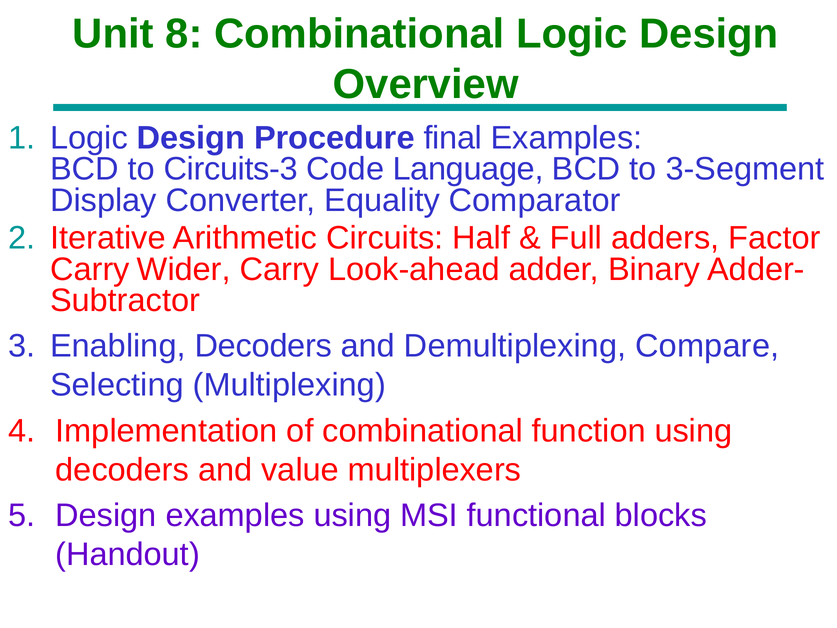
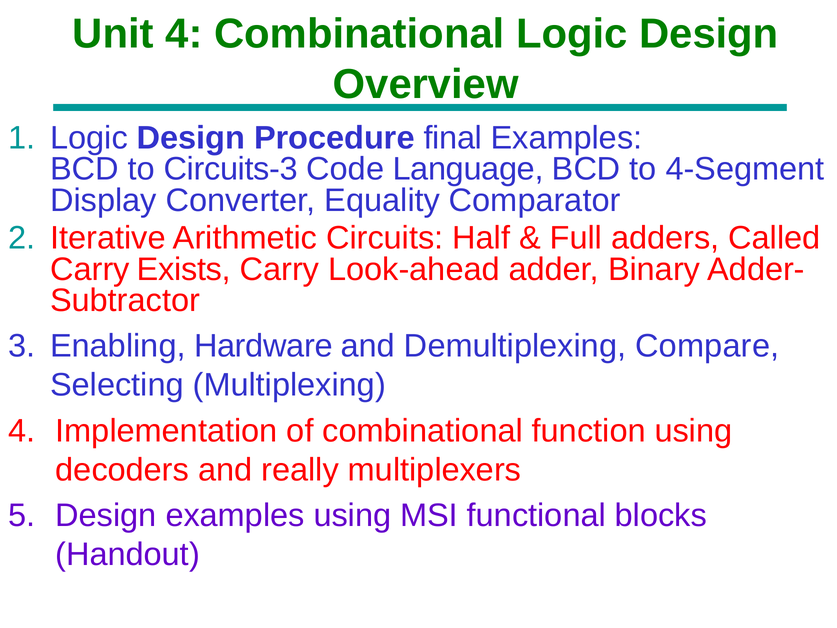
Unit 8: 8 -> 4 (184, 34)
3-Segment: 3-Segment -> 4-Segment (745, 169)
Factor: Factor -> Called (774, 238)
Wider: Wider -> Exists (184, 269)
Enabling Decoders: Decoders -> Hardware (263, 346)
value: value -> really (300, 470)
